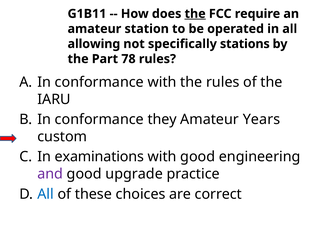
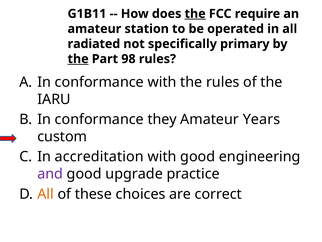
allowing: allowing -> radiated (94, 44)
stations: stations -> primary (245, 44)
the underline: none -> present (78, 59)
78: 78 -> 98 (128, 59)
examinations: examinations -> accreditation (99, 156)
All colour: blue -> orange (46, 194)
